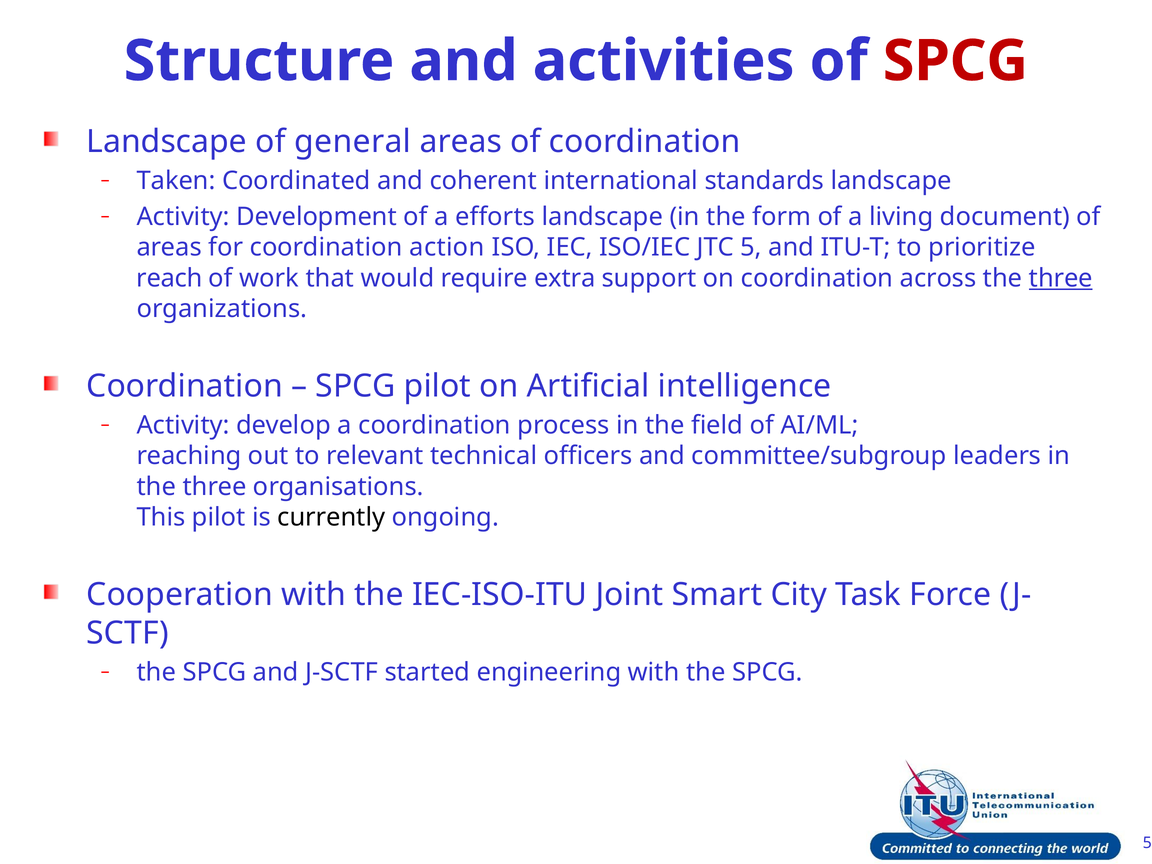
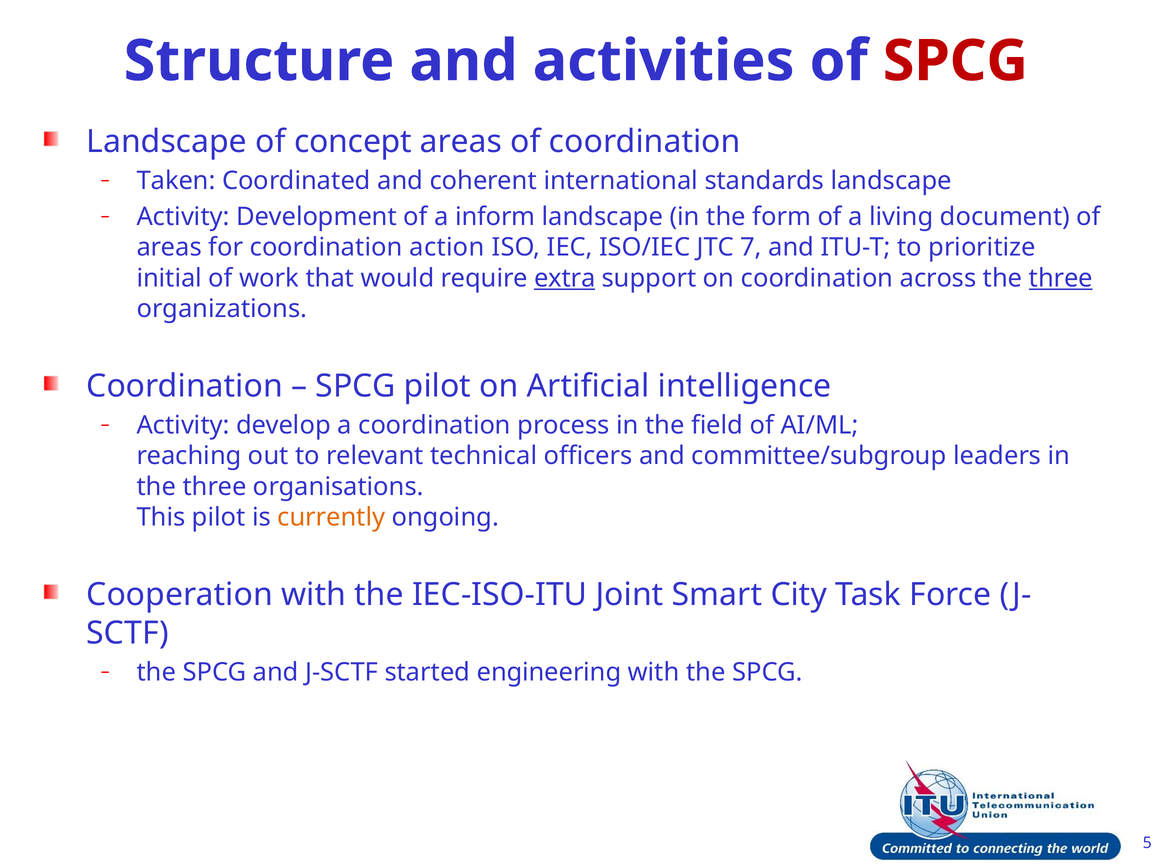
general: general -> concept (353, 142)
efforts: efforts -> inform (495, 217)
JTC 5: 5 -> 7 (751, 247)
reach: reach -> initial (169, 278)
extra underline: none -> present (565, 278)
currently colour: black -> orange (331, 517)
